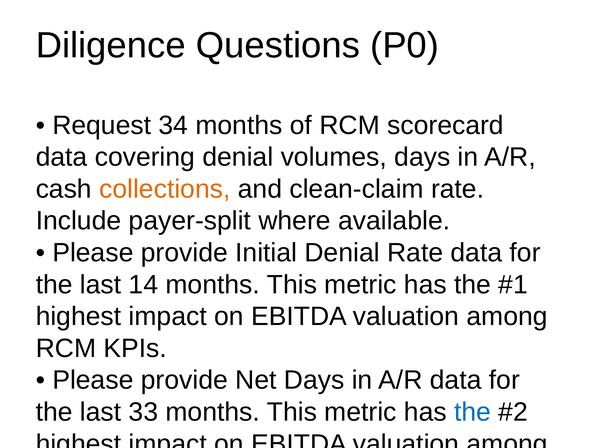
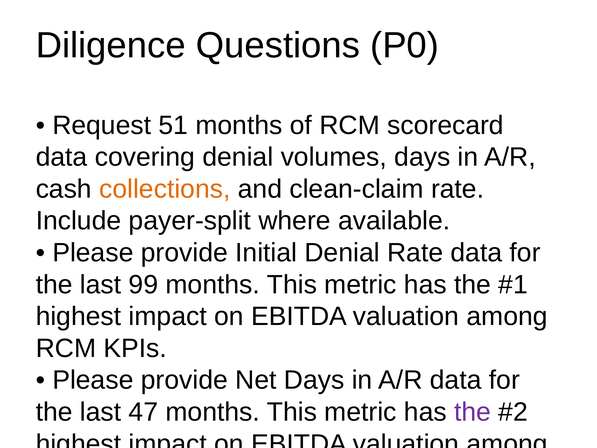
34: 34 -> 51 (173, 125)
14: 14 -> 99 (143, 284)
33: 33 -> 47 (143, 412)
the colour: blue -> purple (473, 412)
